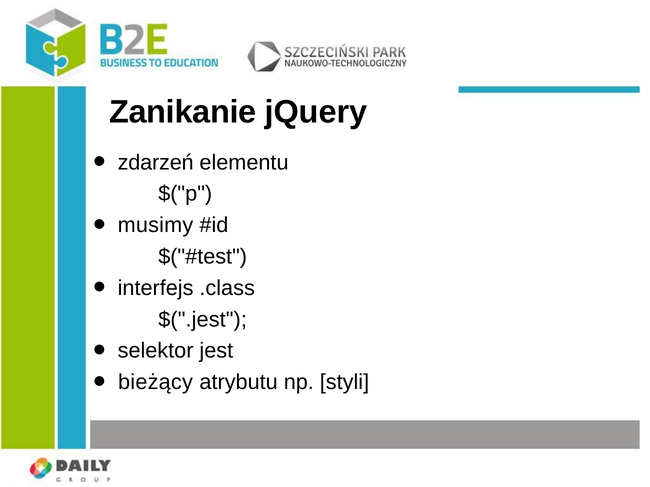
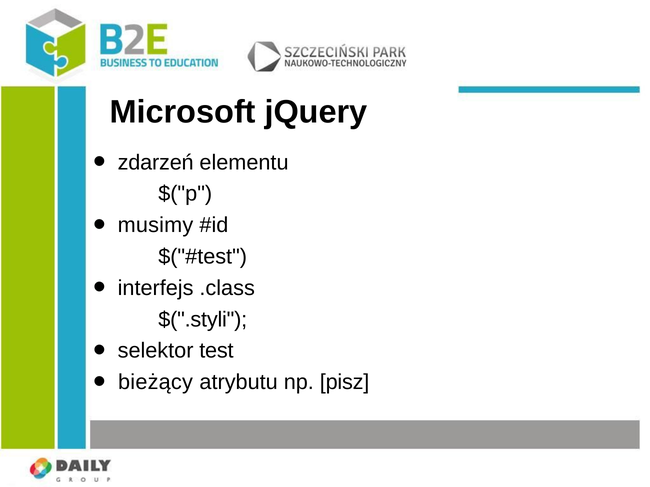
Zanikanie: Zanikanie -> Microsoft (183, 112)
$(".jest: $(".jest -> $(".styli (203, 320)
jest: jest -> test (216, 351)
styli: styli -> pisz (345, 383)
